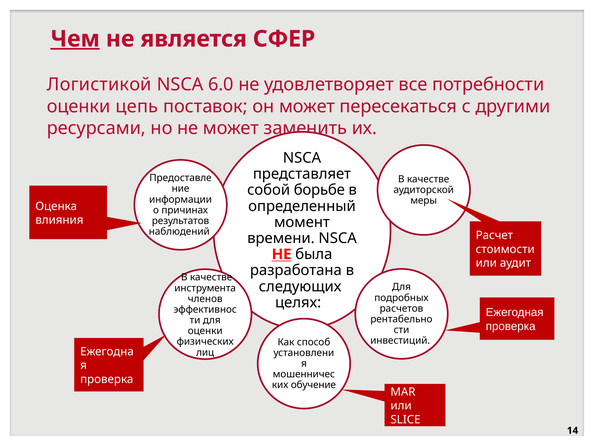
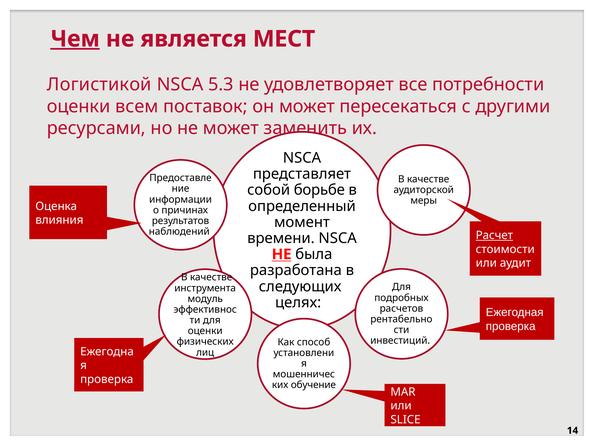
СФЕР: СФЕР -> МЕСТ (284, 39)
6.0: 6.0 -> 5.3 (221, 85)
цепь: цепь -> всем (137, 106)
Расчет underline: none -> present (494, 235)
членов: членов -> модуль (205, 299)
